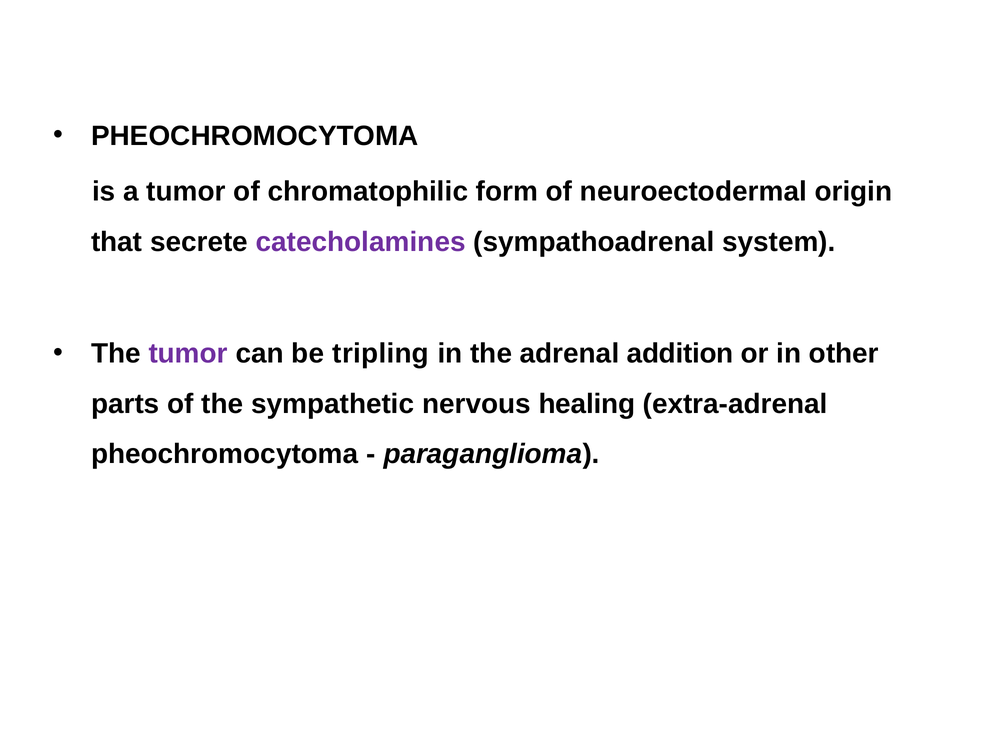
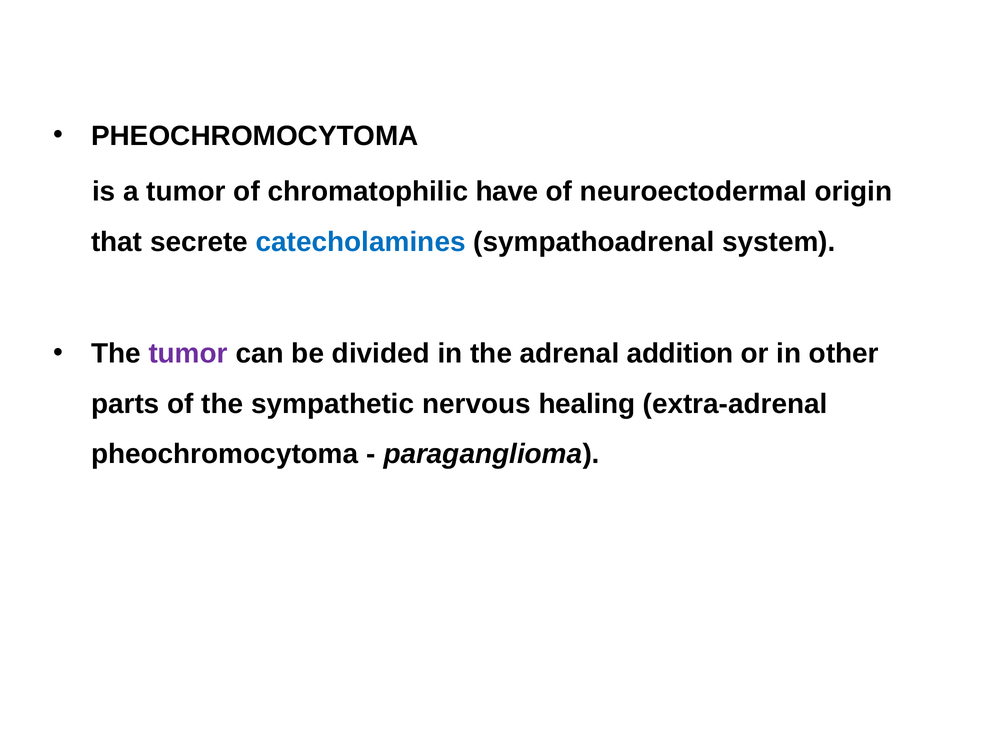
form: form -> have (507, 192)
catecholamines colour: purple -> blue (361, 242)
tripling: tripling -> divided (381, 354)
